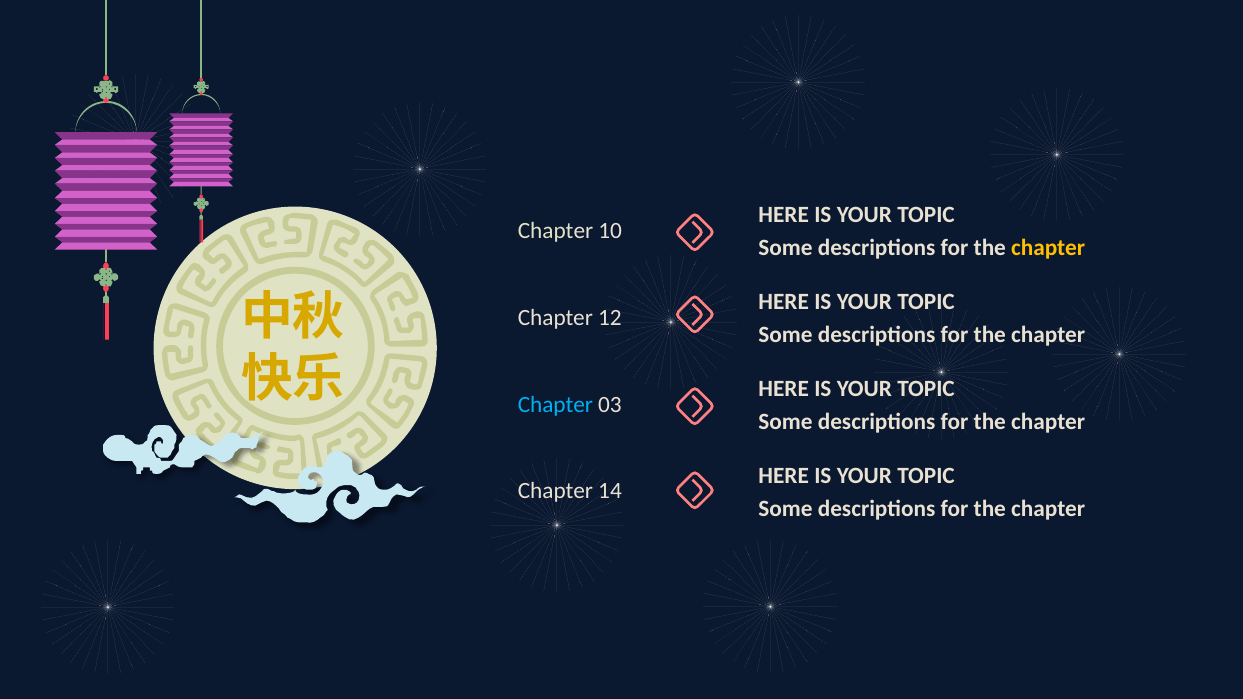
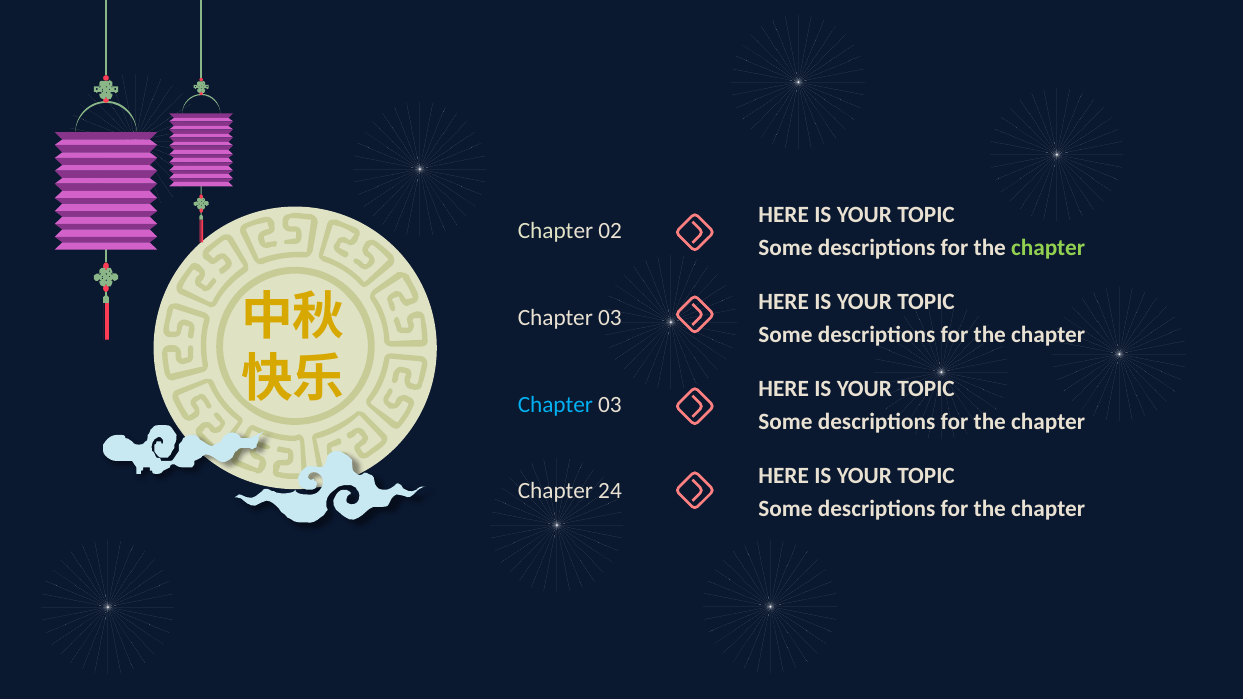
10: 10 -> 02 (610, 231)
chapter colour: yellow -> light green (1048, 248)
12: 12 -> 03 (610, 317)
14: 14 -> 24 (610, 491)
